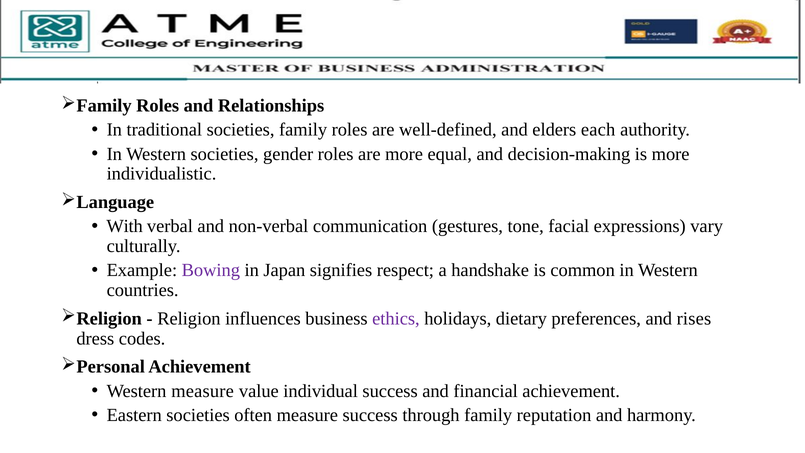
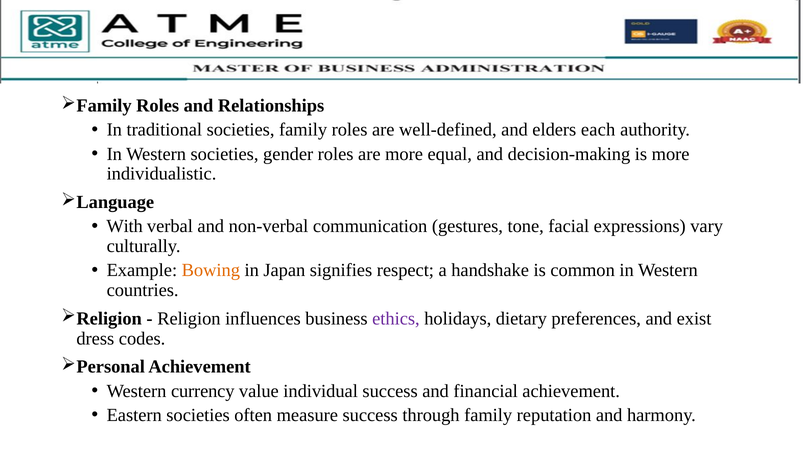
Bowing colour: purple -> orange (211, 270)
rises: rises -> exist (694, 318)
Western measure: measure -> currency (203, 391)
